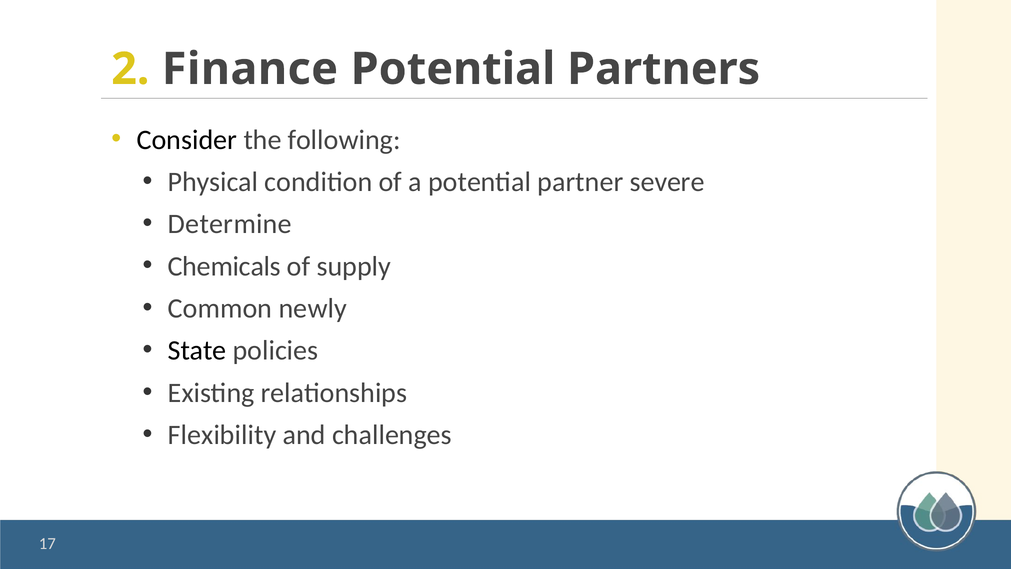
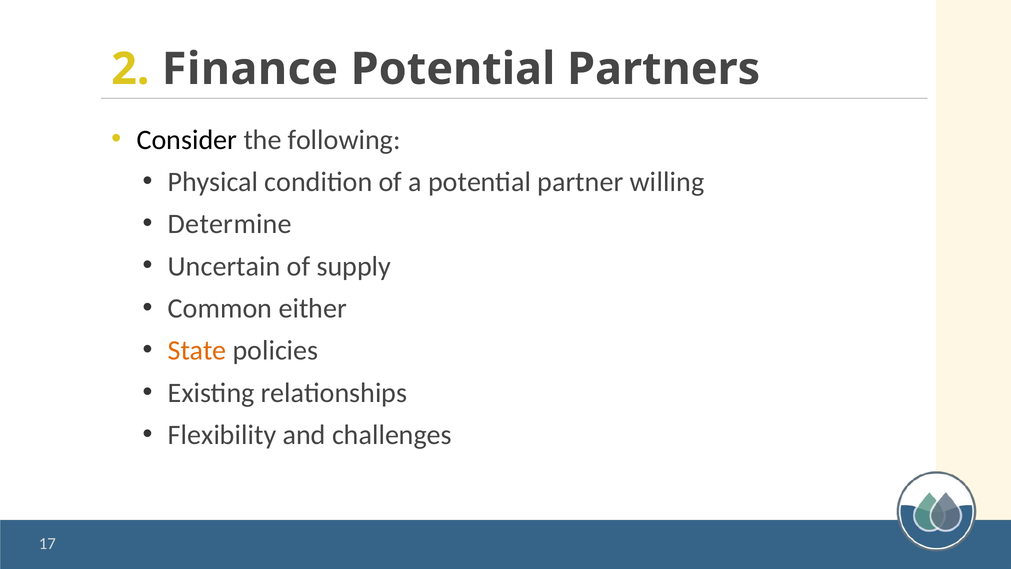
severe: severe -> willing (667, 182)
Chemicals: Chemicals -> Uncertain (224, 266)
newly: newly -> either (313, 308)
State colour: black -> orange (197, 350)
